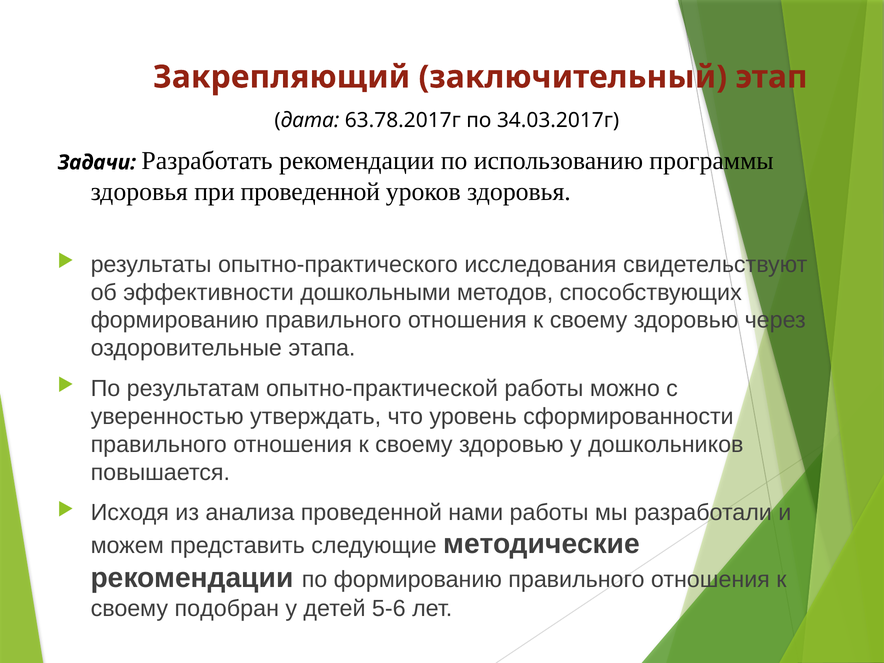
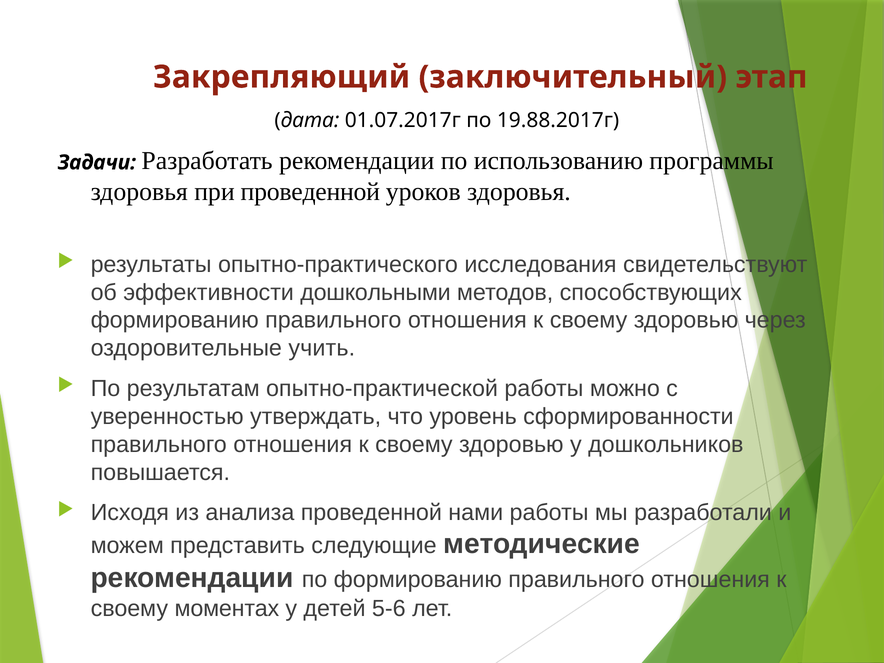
63.78.2017г: 63.78.2017г -> 01.07.2017г (403, 120)
34.03.2017г: 34.03.2017г -> 19.88.2017г (558, 120)
этапа: этапа -> учить (322, 348)
подобран: подобран -> моментах (227, 608)
